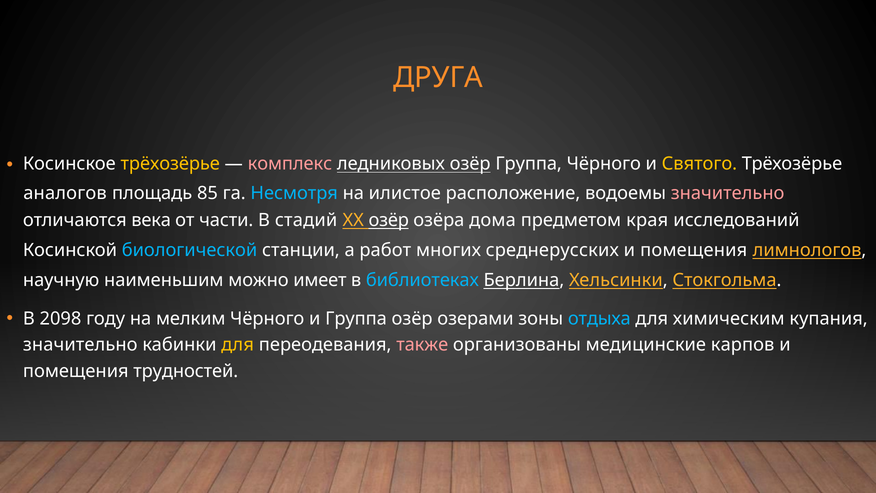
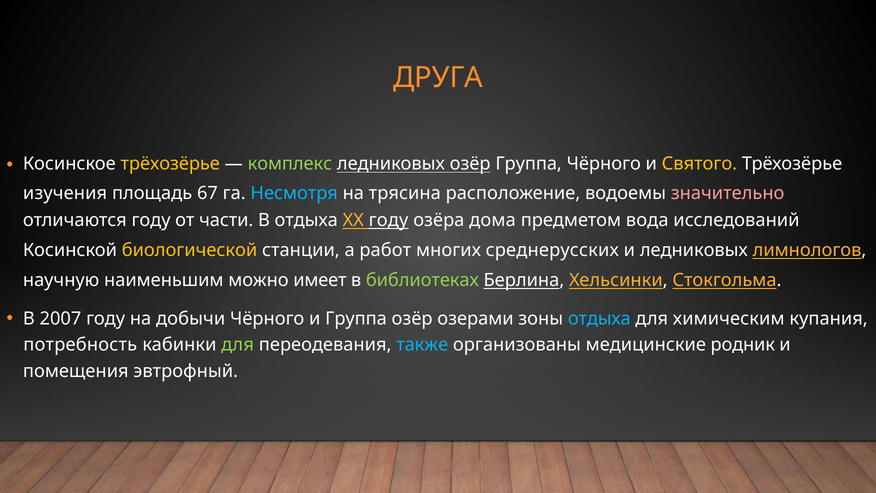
комплекс colour: pink -> light green (290, 164)
аналогов: аналогов -> изучения (65, 193)
85: 85 -> 67 (207, 193)
илистое: илистое -> трясина (405, 193)
отличаются века: века -> году (151, 220)
В стадий: стадий -> отдыха (306, 220)
XX озёр: озёр -> году (389, 220)
края: края -> вода (647, 220)
биологической colour: light blue -> yellow (190, 250)
помещения: помещения -> ледниковых (694, 250)
библиотеках colour: light blue -> light green (422, 280)
2098: 2098 -> 2007 (60, 318)
мелким: мелким -> добычи (191, 318)
значительно: значительно -> потребность (80, 345)
для colour: yellow -> light green (238, 345)
также colour: pink -> light blue (422, 345)
карпов: карпов -> родник (743, 345)
трудностей: трудностей -> эвтрофный (186, 371)
